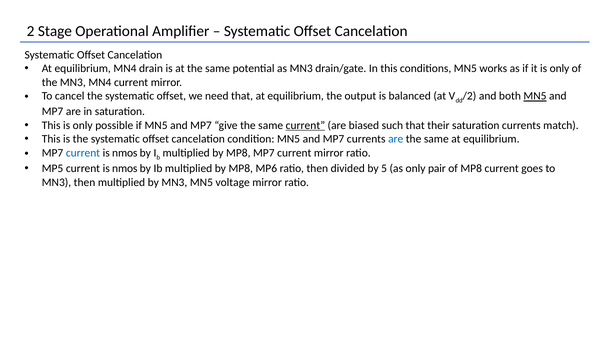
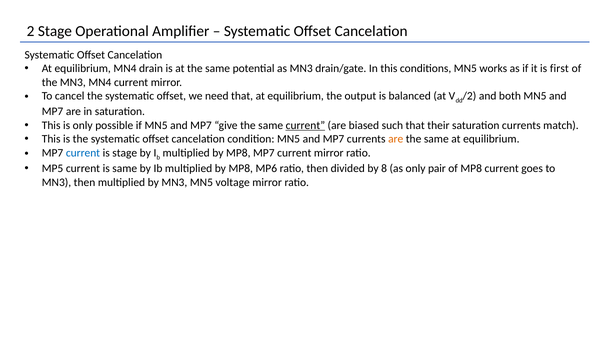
it is only: only -> first (559, 69)
MN5 underline: present -> none (535, 96)
are colour: blue -> orange (396, 139)
nmos: nmos -> stage (125, 153)
MP5 current is nmos: nmos -> same (125, 169)
5: 5 -> 8 (384, 169)
